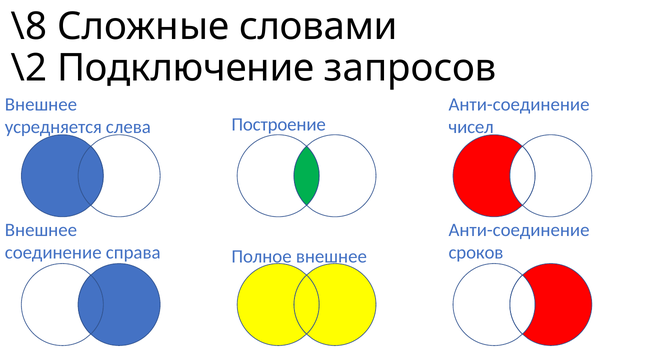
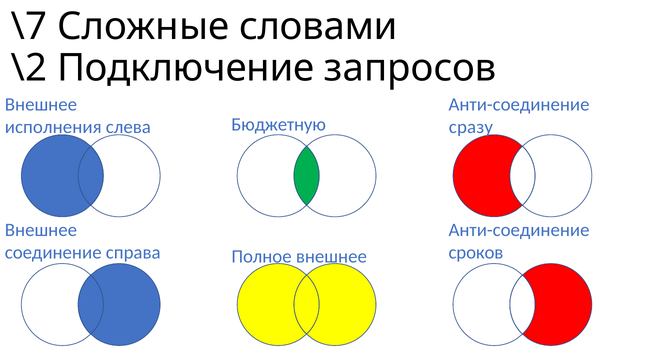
\8: \8 -> \7 (29, 27)
Построение: Построение -> Бюджетную (279, 124)
усредняется: усредняется -> исполнения (53, 127)
чисел: чисел -> сразу (471, 127)
